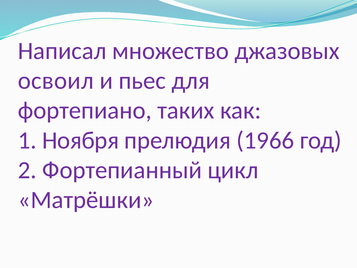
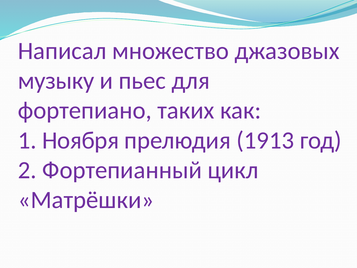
освоил: освоил -> музыку (56, 81)
1966: 1966 -> 1913 (265, 140)
